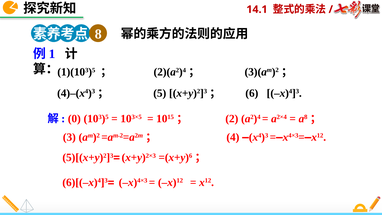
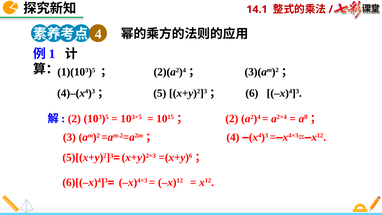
8: 8 -> 4 (98, 34)
0: 0 -> 2 (74, 119)
